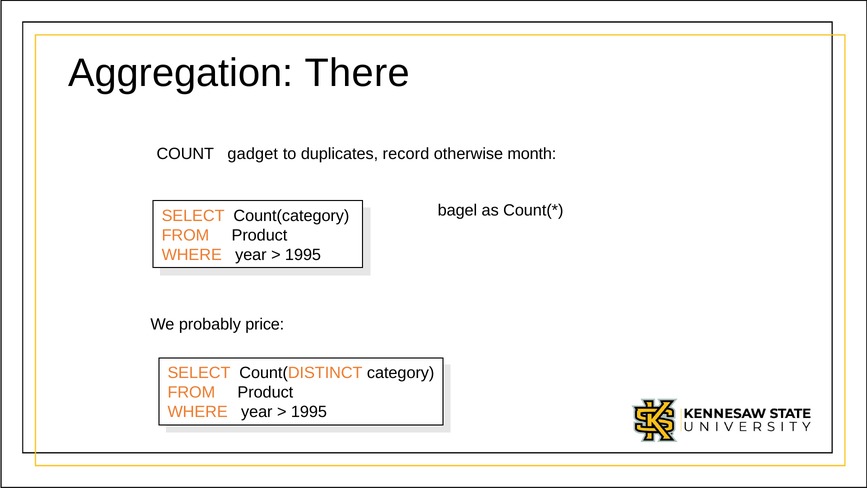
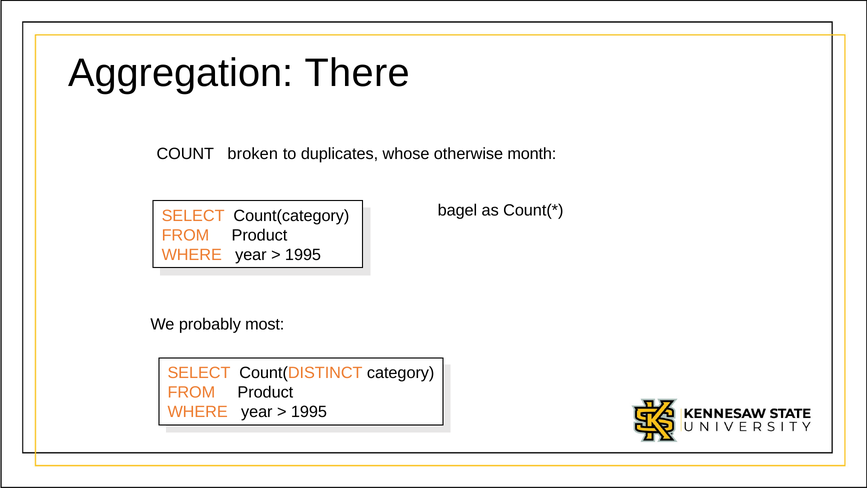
gadget: gadget -> broken (253, 154)
record: record -> whose (406, 154)
price: price -> most (265, 324)
